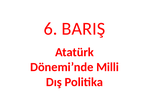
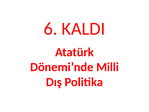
BARIŞ: BARIŞ -> KALDI (83, 29)
